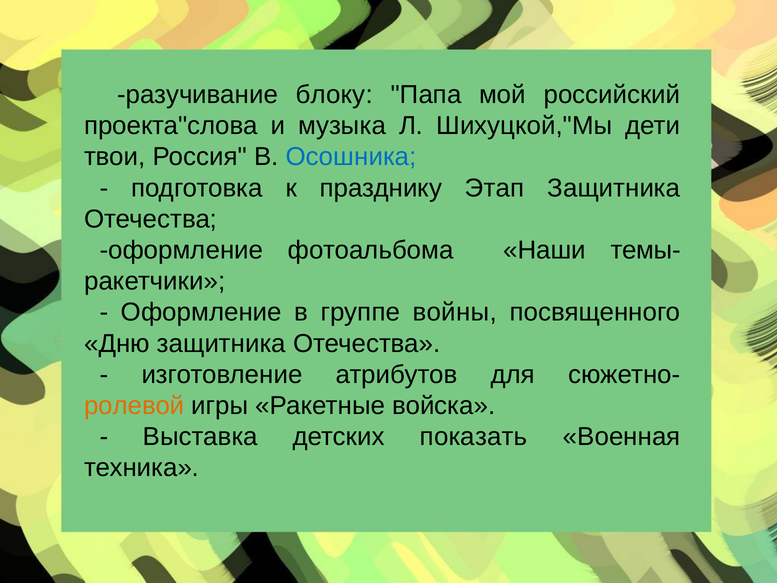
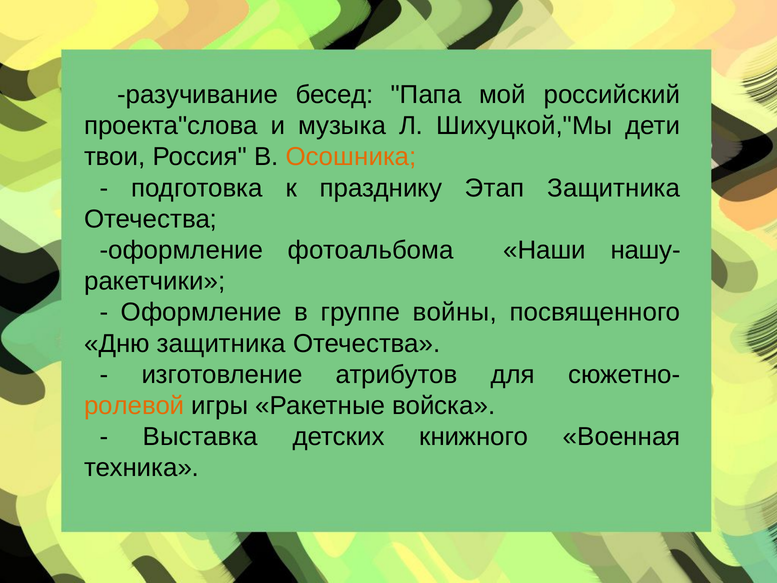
блоку: блоку -> бесед (335, 95)
Осошника colour: blue -> orange (351, 157)
темы-: темы- -> нашу- (646, 250)
показать: показать -> книжного (474, 437)
